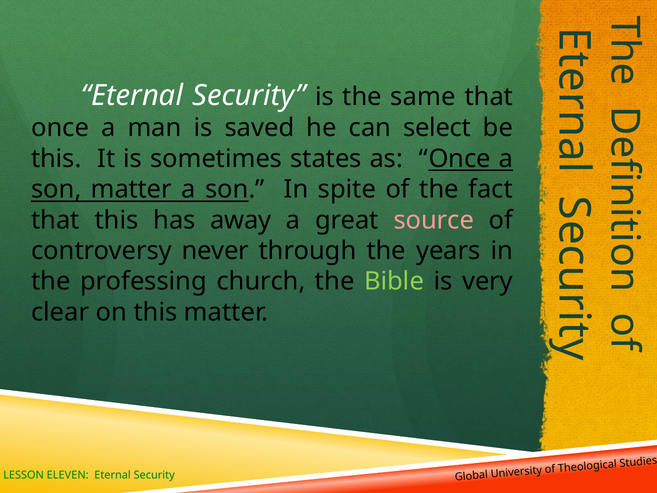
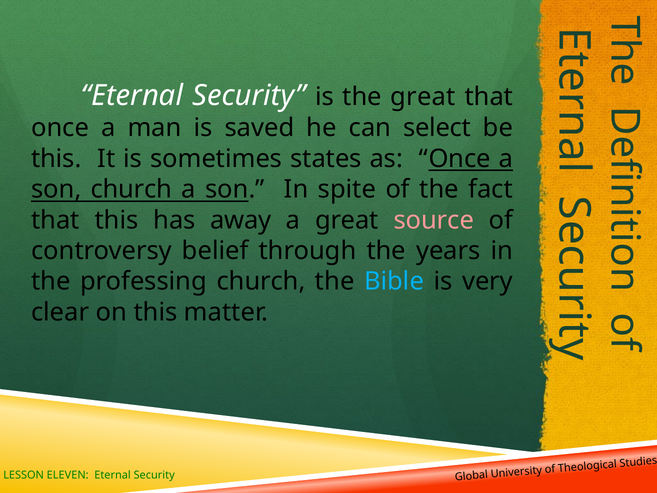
the same: same -> great (423, 97)
son matter: matter -> church (131, 189)
never: never -> belief (215, 251)
Bible colour: light green -> light blue (394, 281)
